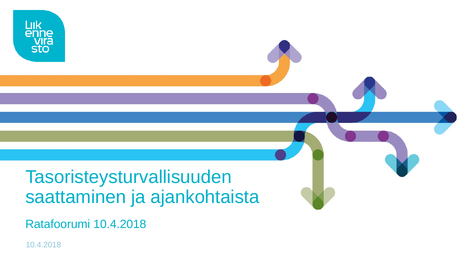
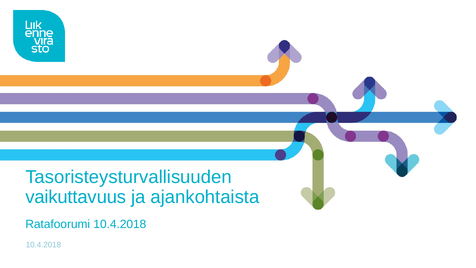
saattaminen: saattaminen -> vaikuttavuus (76, 197)
